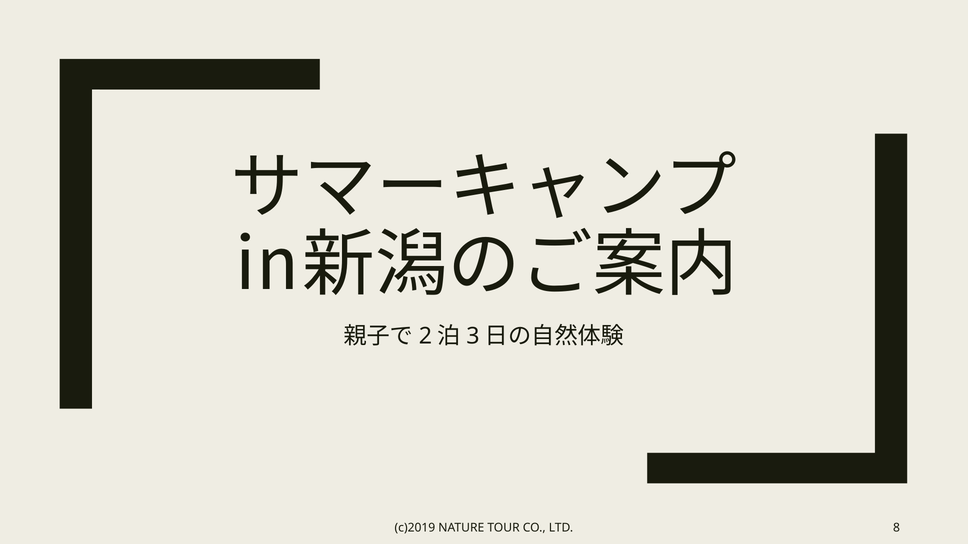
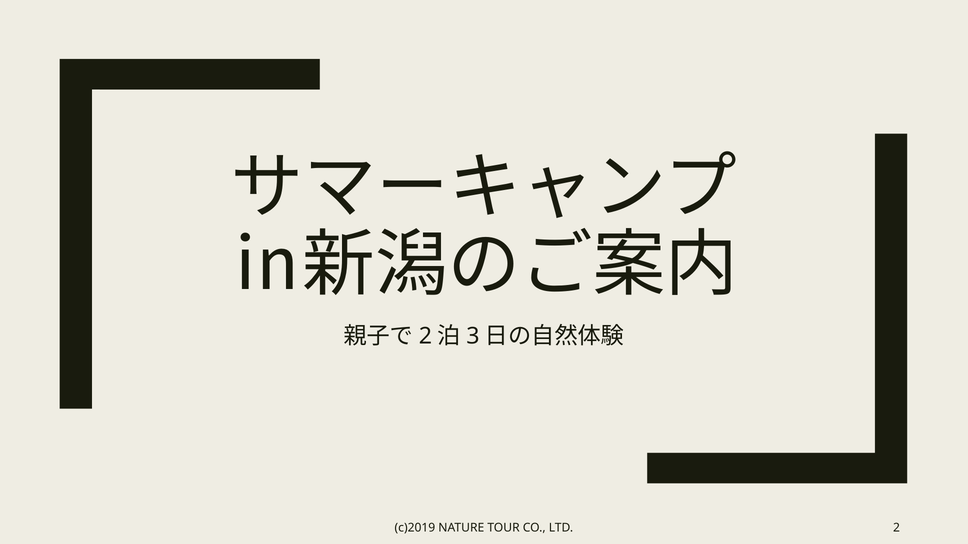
LTD 8: 8 -> 2 (897, 528)
